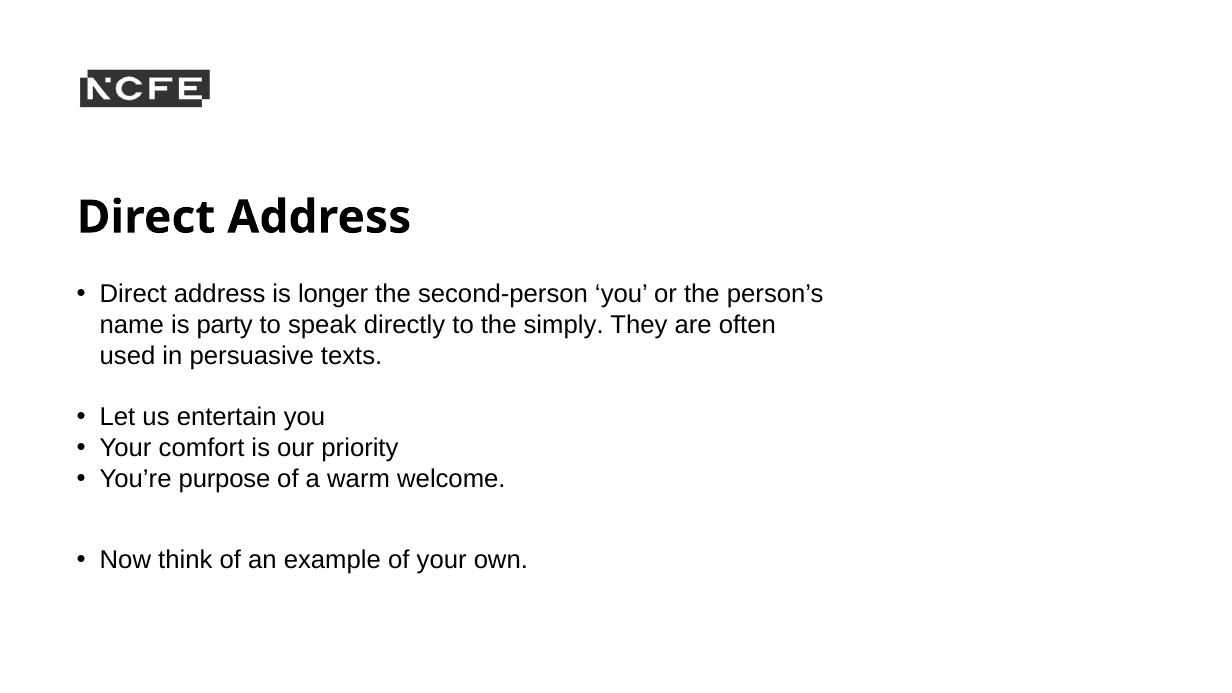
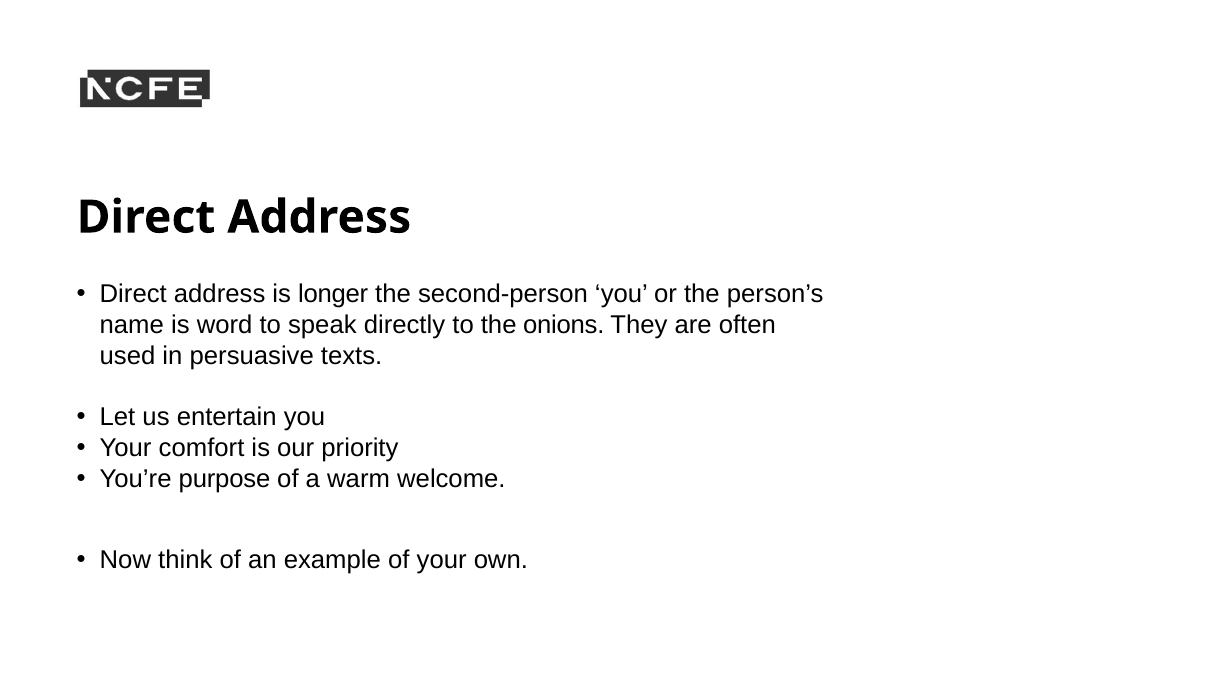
party: party -> word (225, 325)
simply: simply -> onions (564, 325)
